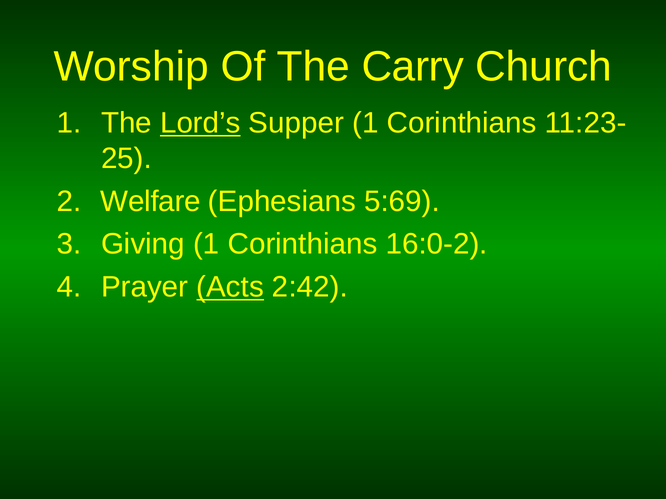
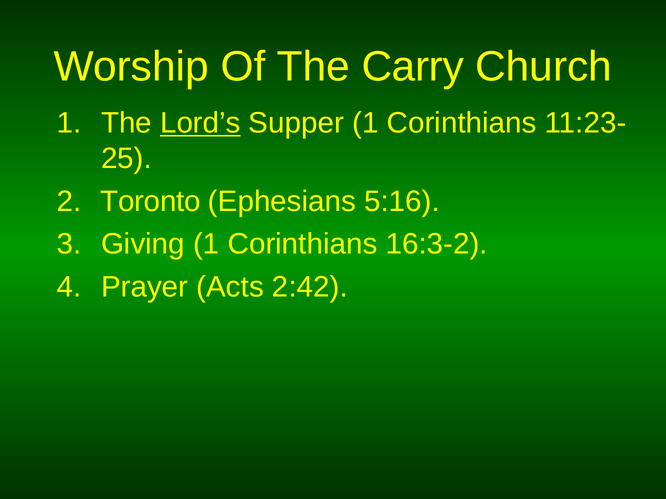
Welfare: Welfare -> Toronto (151, 202)
5:69: 5:69 -> 5:16 (402, 202)
16:0-2: 16:0-2 -> 16:3-2 (437, 244)
Acts underline: present -> none (230, 287)
